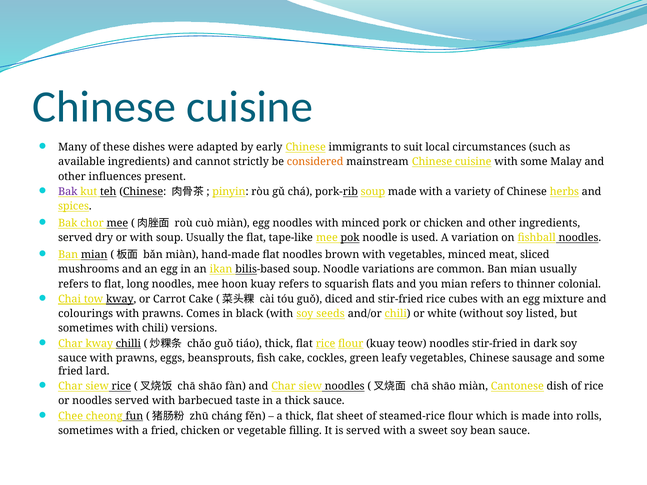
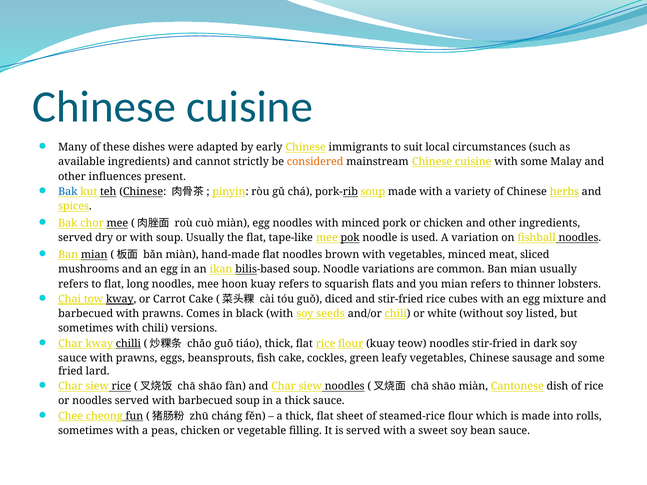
Bak colour: purple -> blue (68, 192)
colonial: colonial -> lobsters (579, 284)
colourings: colourings -> barbecued (86, 314)
barbecued taste: taste -> soup (248, 401)
a fried: fried -> peas (164, 431)
